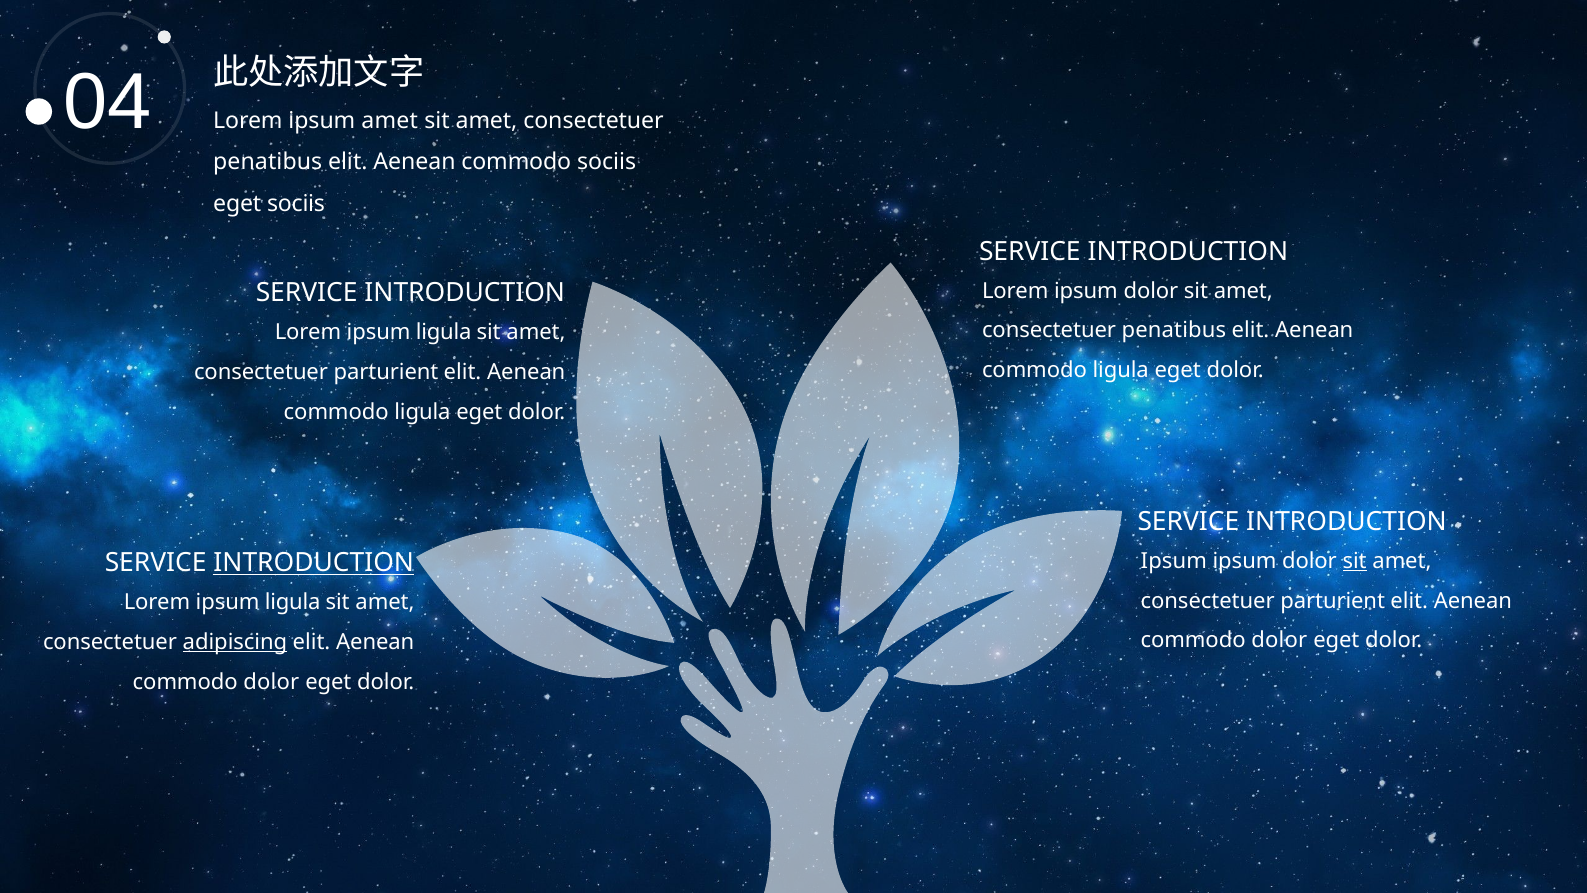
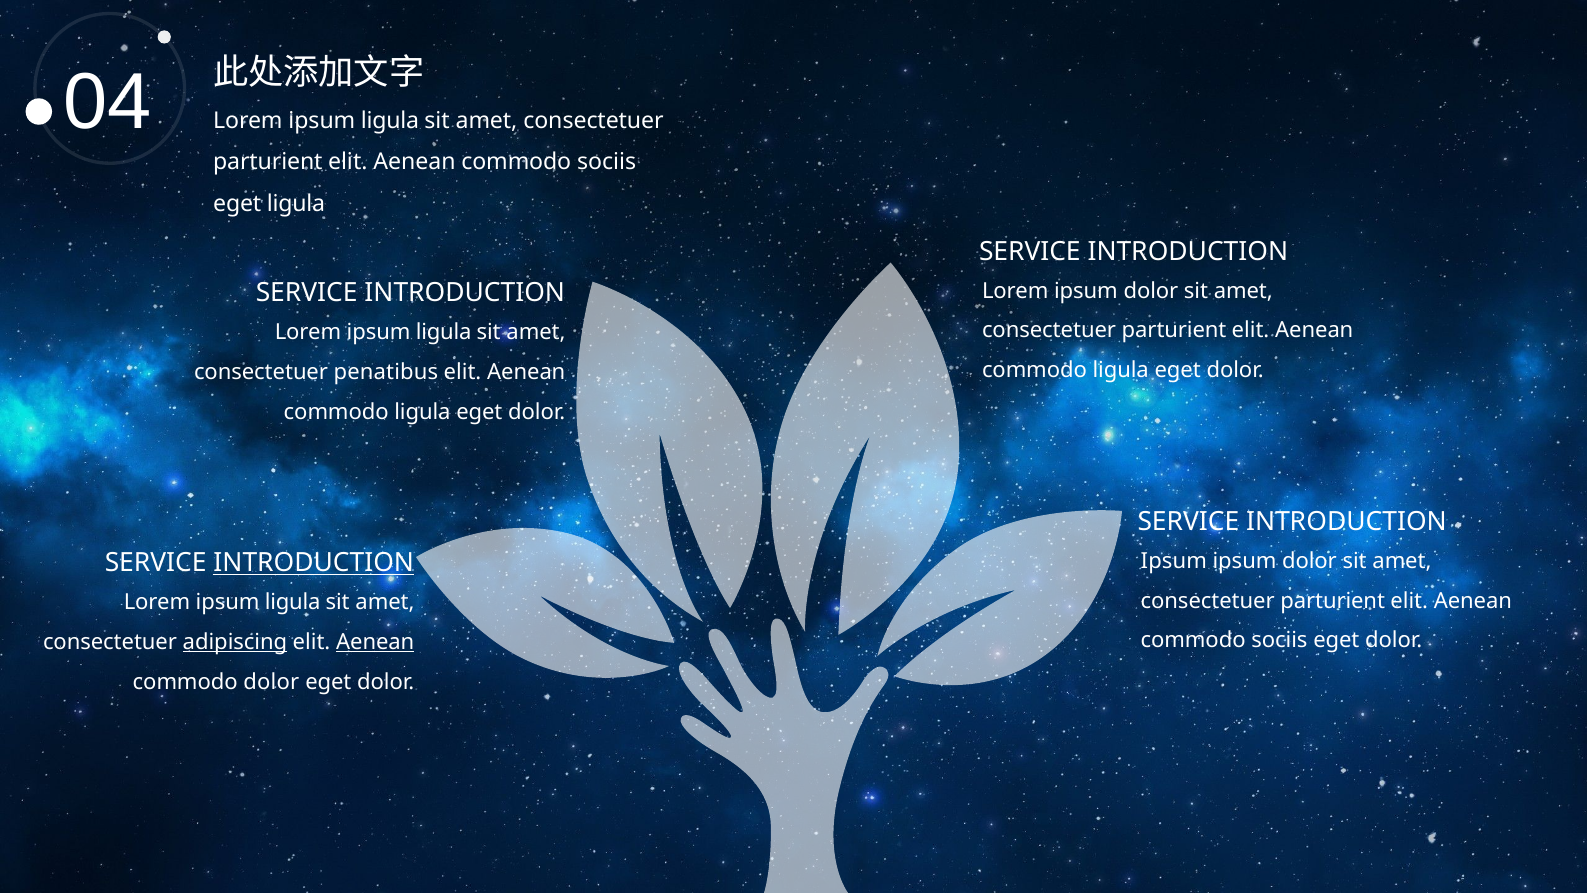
amet: amet -> ligula (390, 121)
penatibus: penatibus -> parturient (268, 162)
eget sociis: sociis -> ligula (296, 204)
penatibus: penatibus -> parturient (1174, 331)
parturient: parturient -> penatibus (386, 372)
sit underline: present -> none (1355, 561)
dolor: dolor -> sociis (1279, 640)
Aenean underline: none -> present (375, 642)
